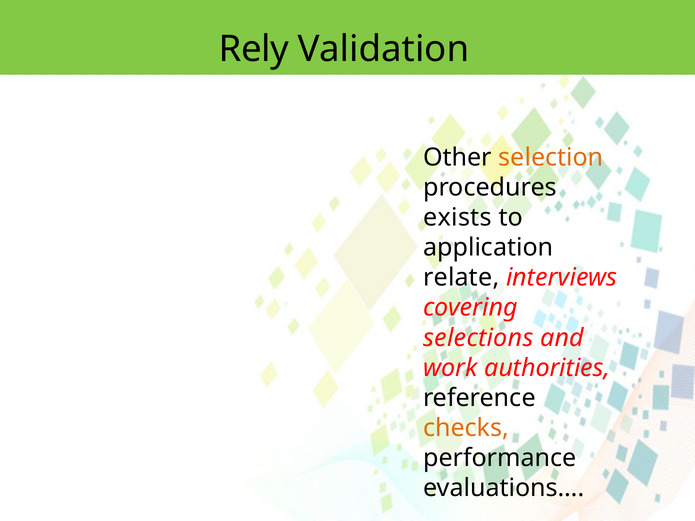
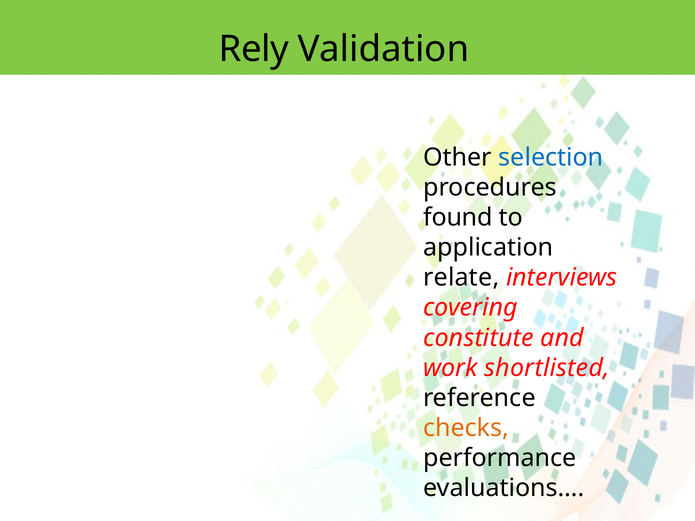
selection colour: orange -> blue (551, 157)
exists: exists -> found (458, 218)
selections: selections -> constitute (478, 338)
authorities: authorities -> shortlisted (547, 368)
